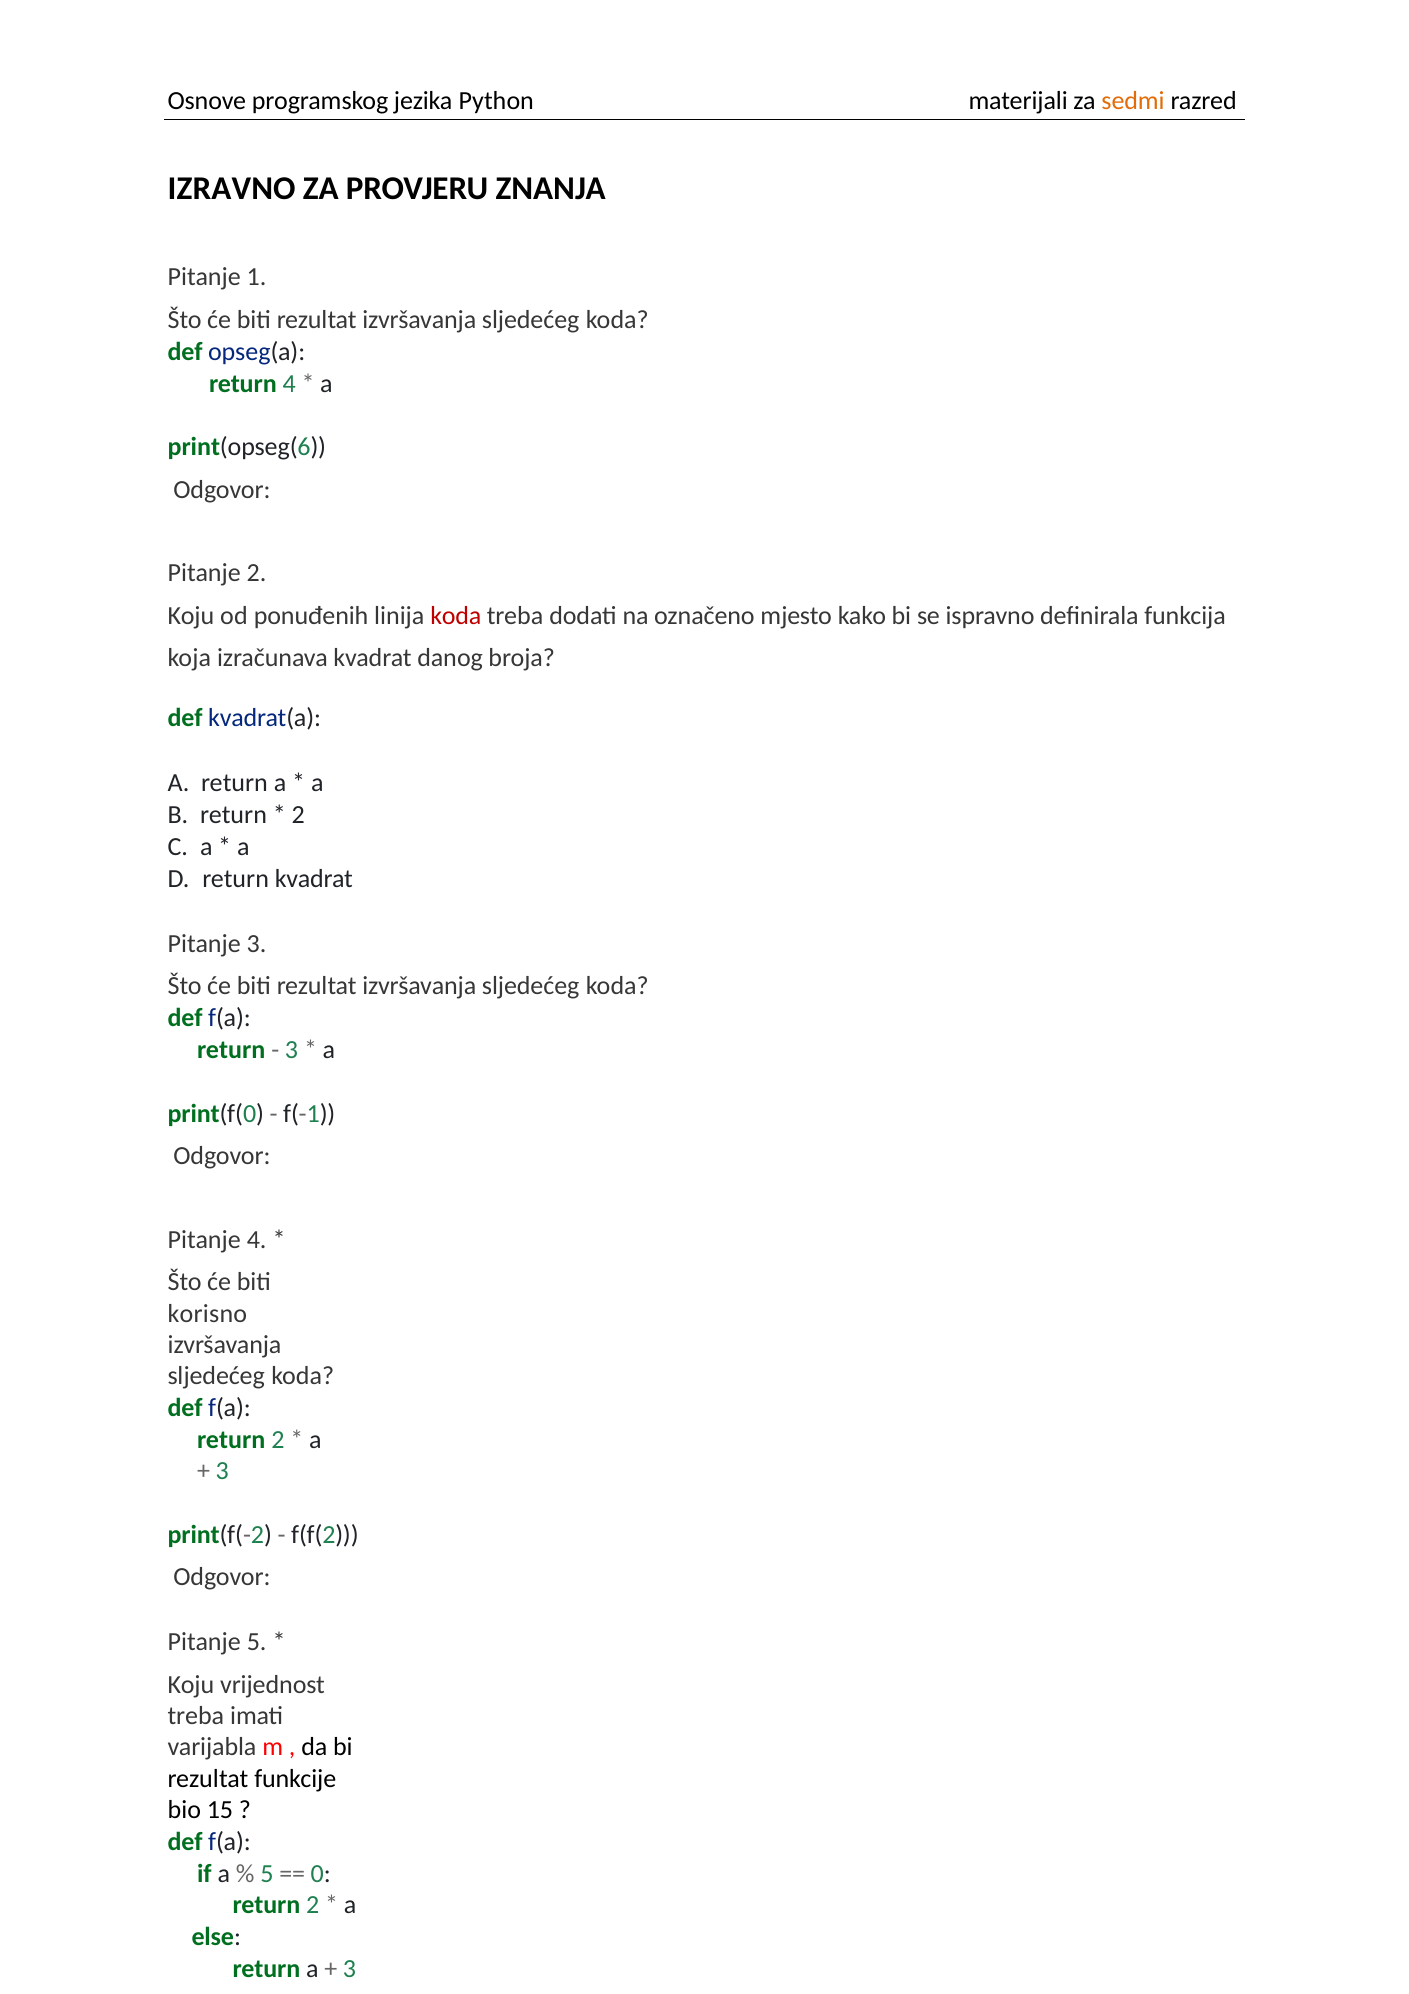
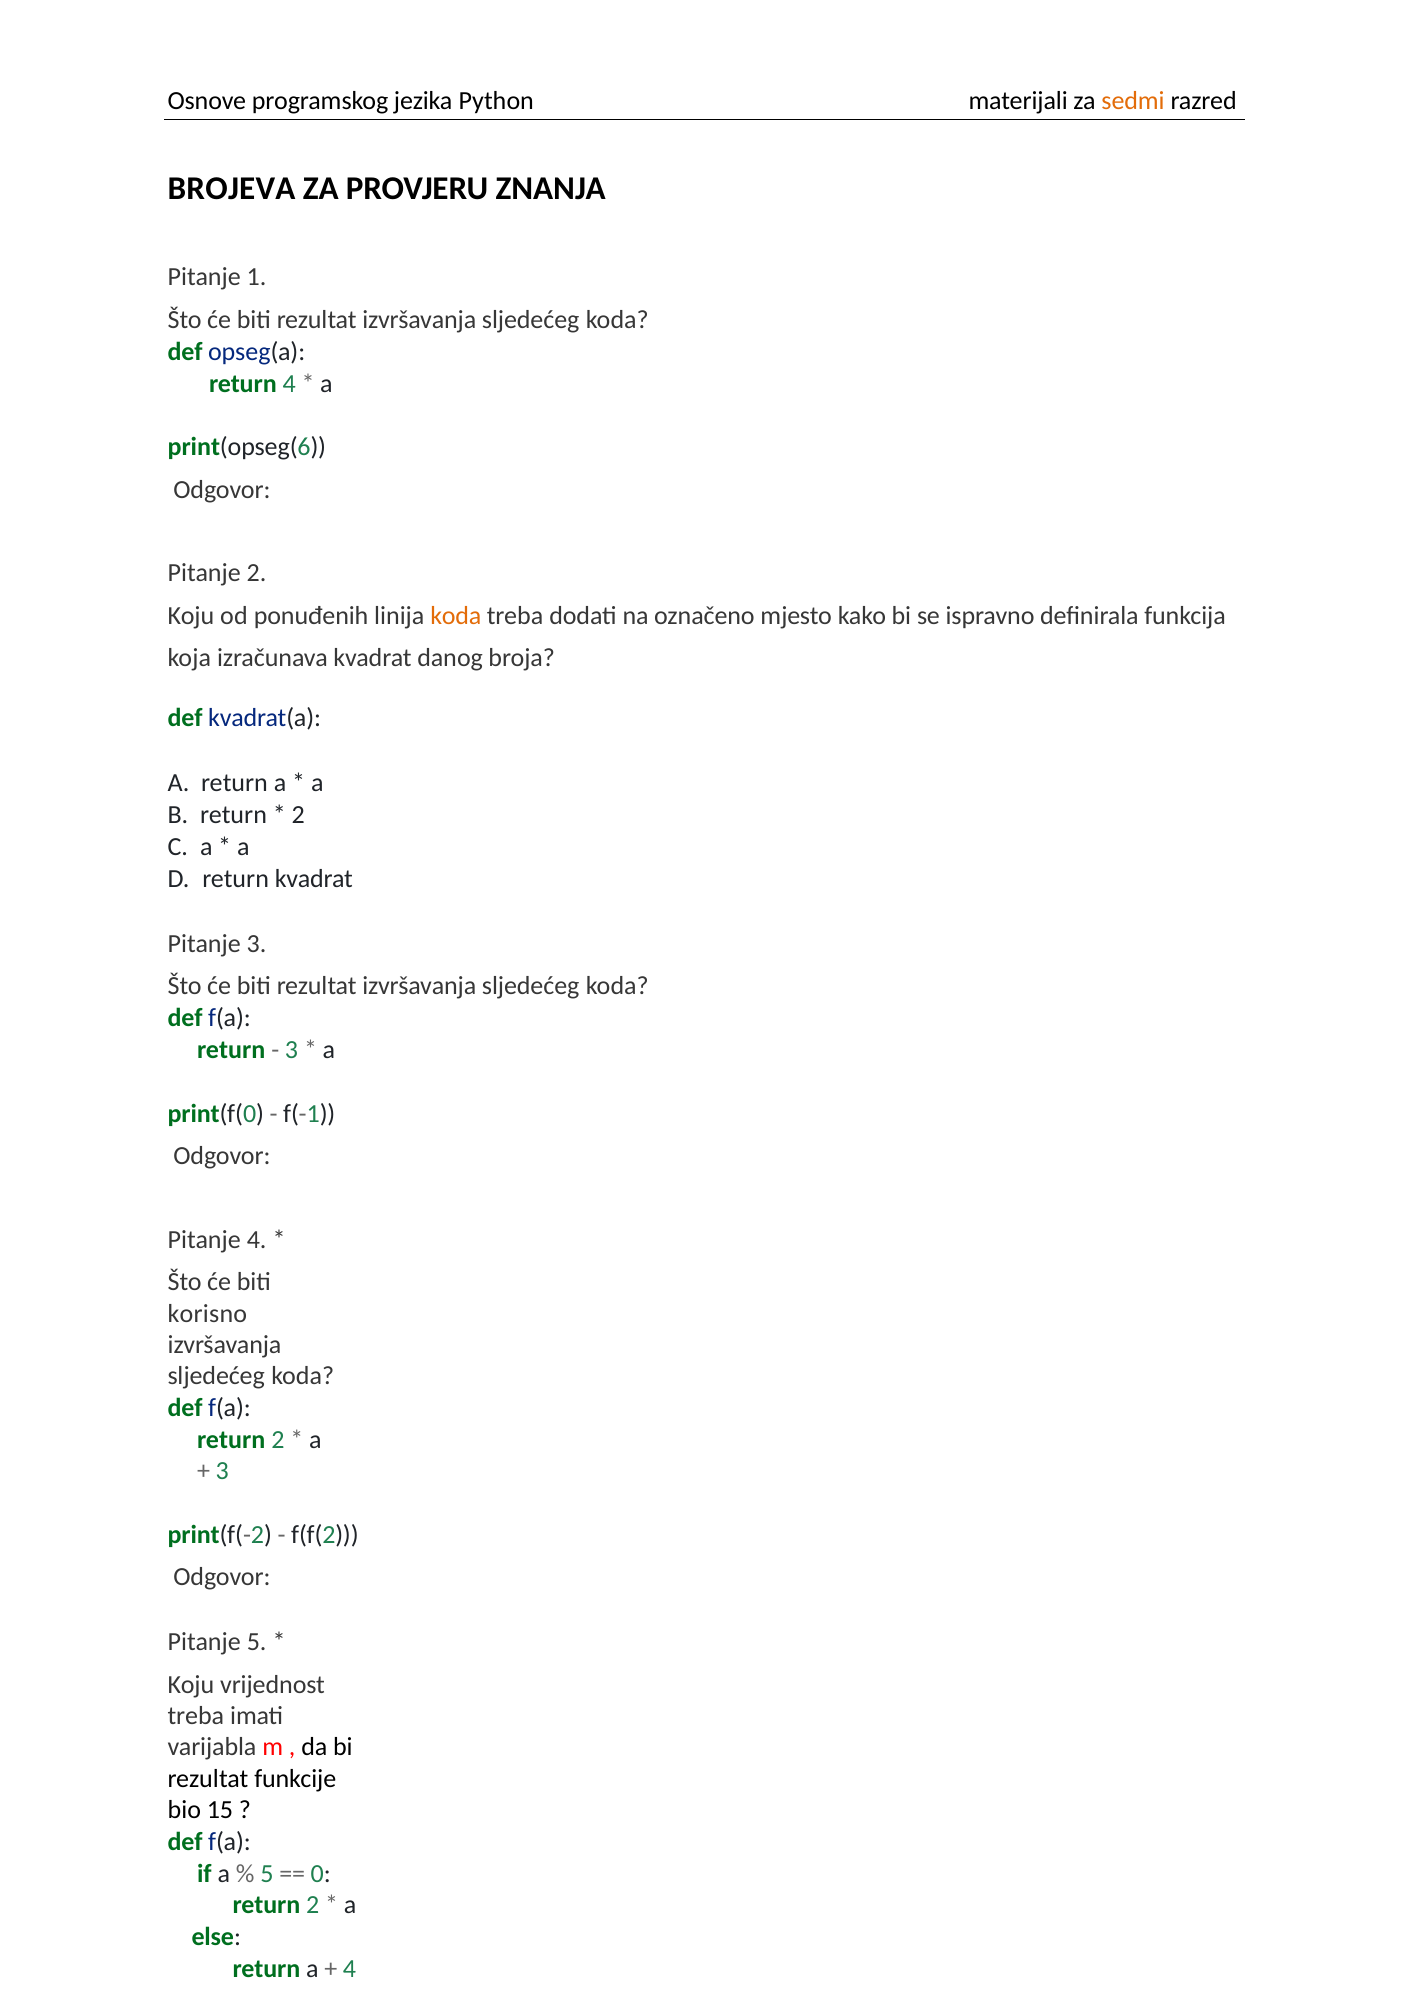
IZRAVNO: IZRAVNO -> BROJEVA (232, 188)
koda colour: red -> orange (456, 616)
3: 3 -> 4 (349, 1969)
